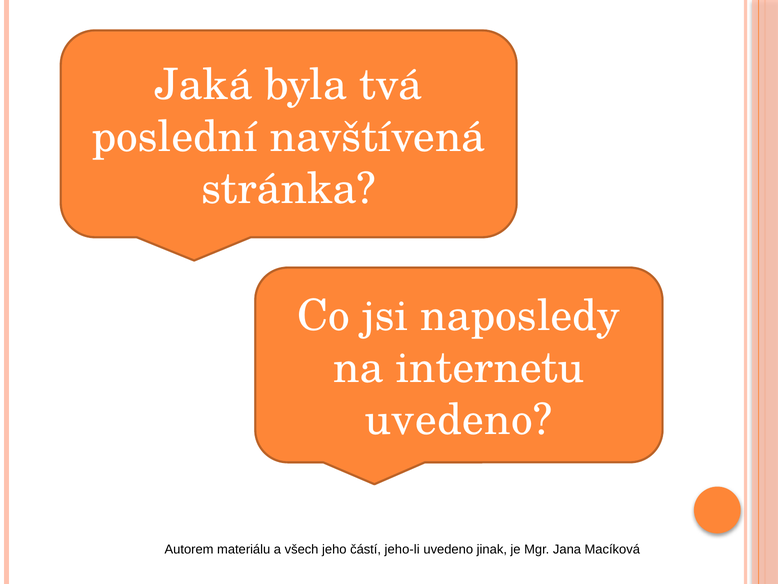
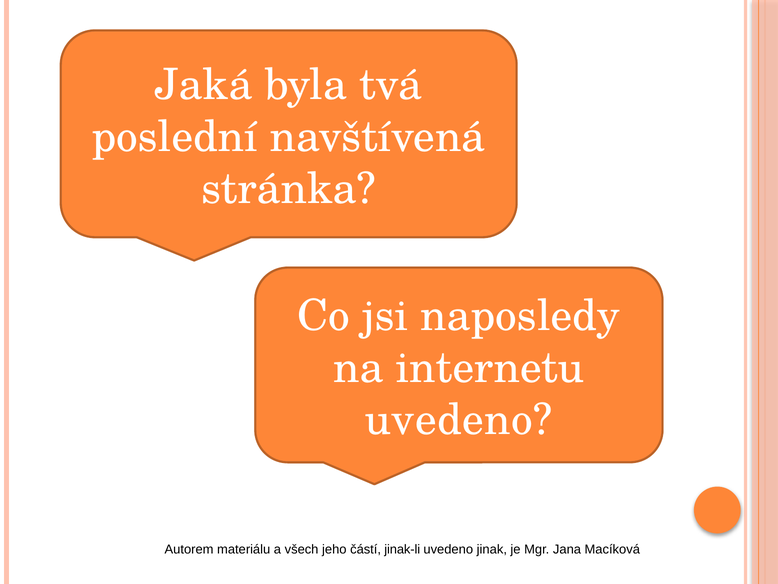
jeho-li: jeho-li -> jinak-li (402, 549)
